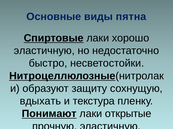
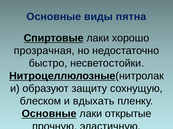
эластичную: эластичную -> прозрачная (44, 51)
вдыхать: вдыхать -> блеском (40, 102)
текстура: текстура -> вдыхать (94, 102)
Понимают: Понимают -> Основные (49, 114)
